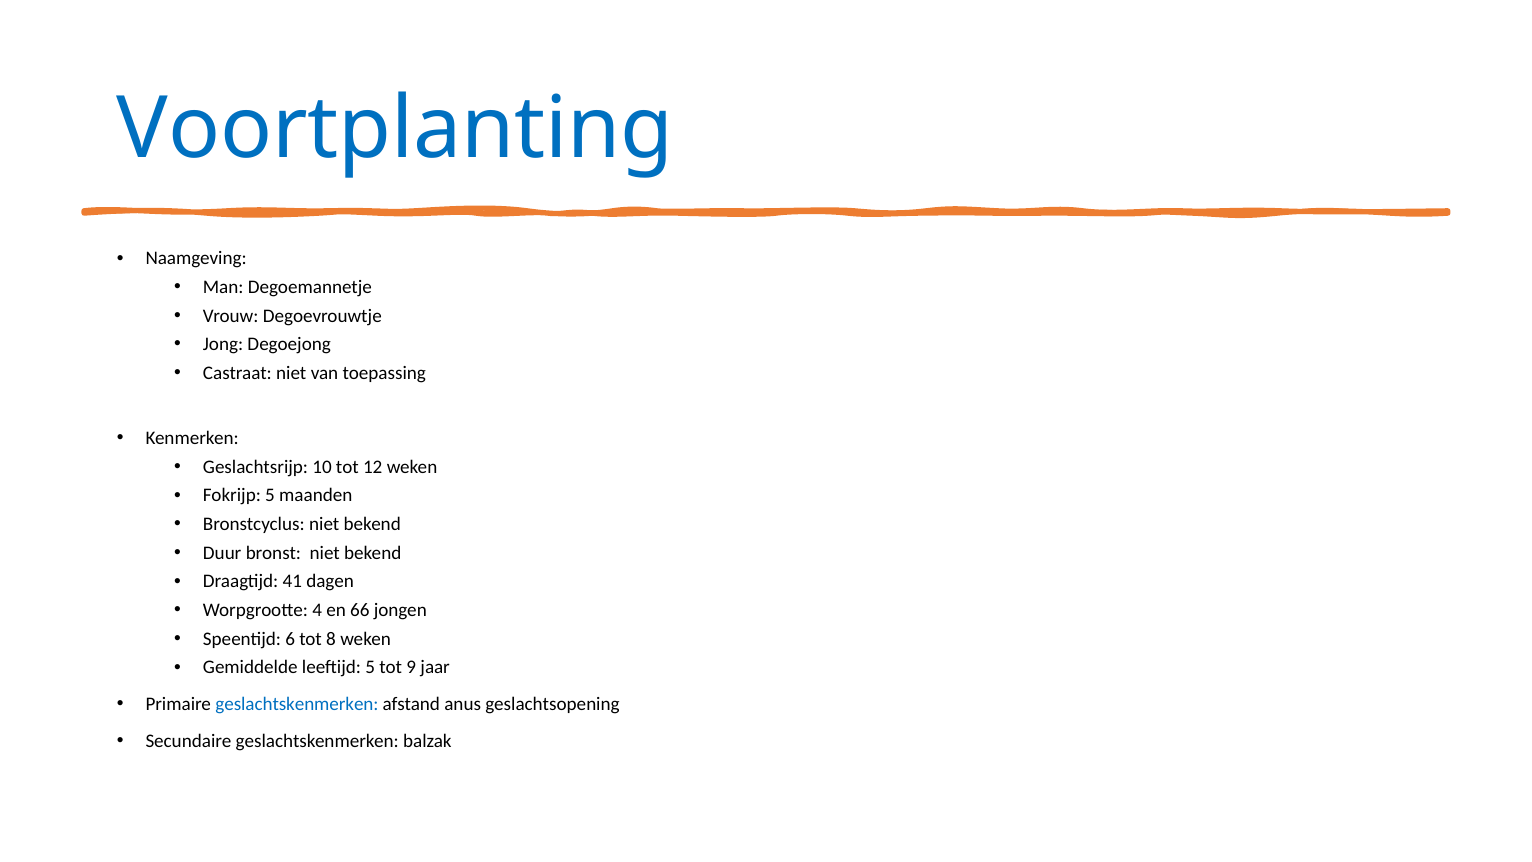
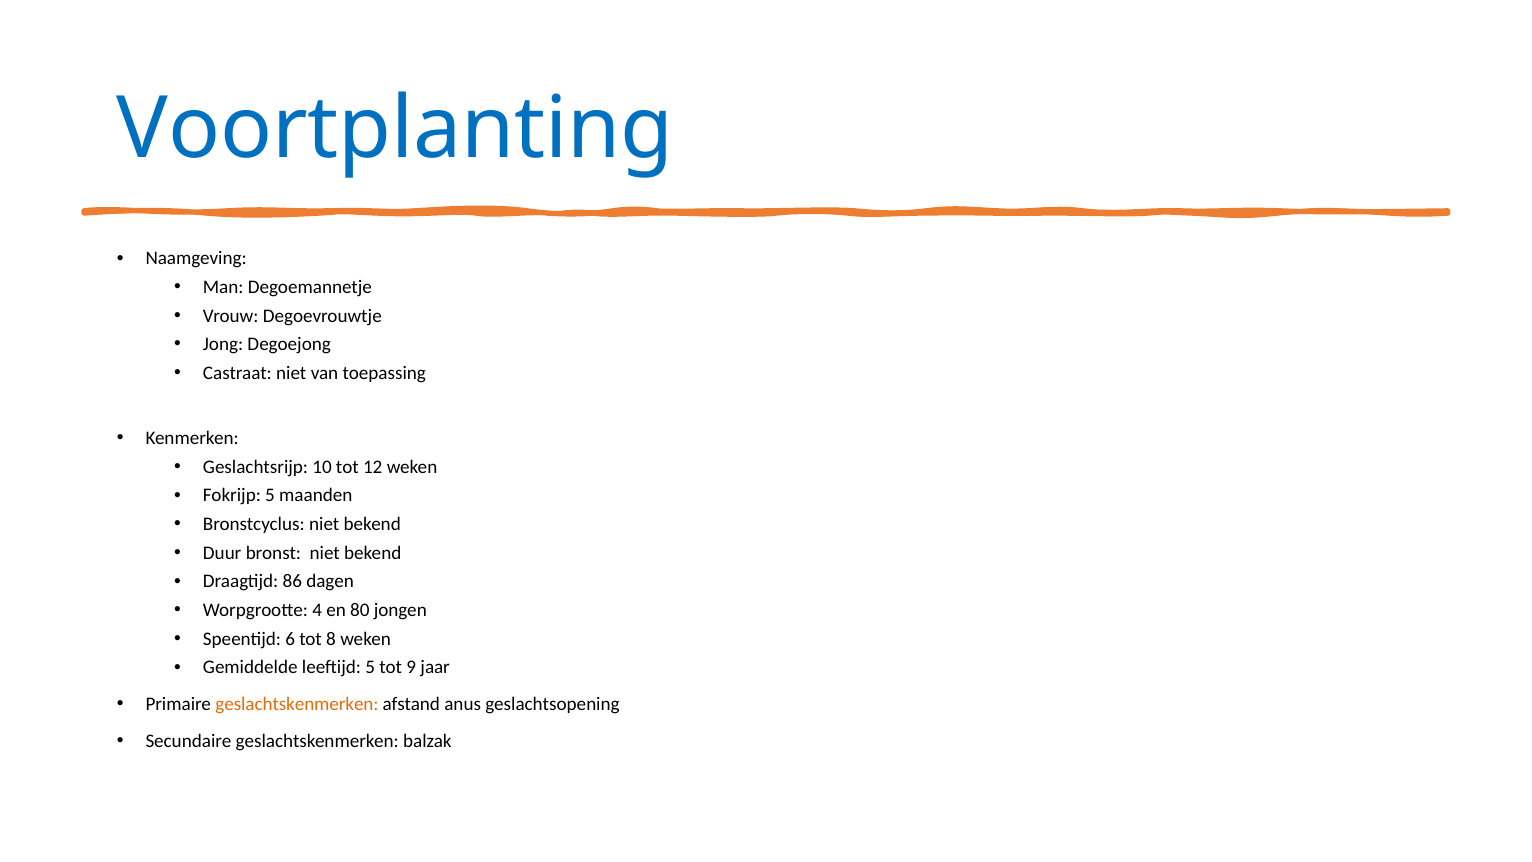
41: 41 -> 86 (292, 581)
66: 66 -> 80 (360, 610)
geslachtskenmerken colour: blue -> orange (297, 704)
